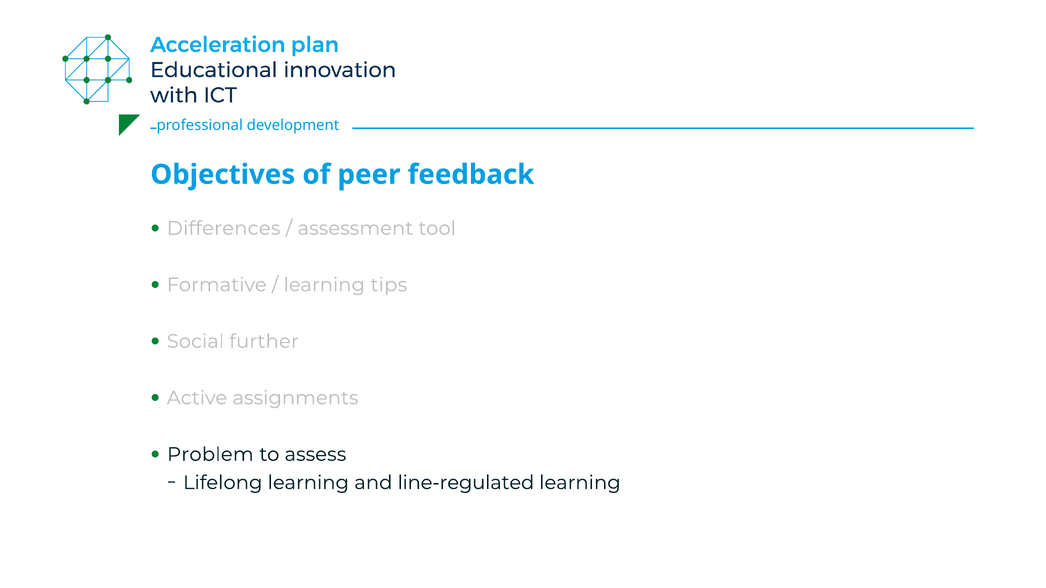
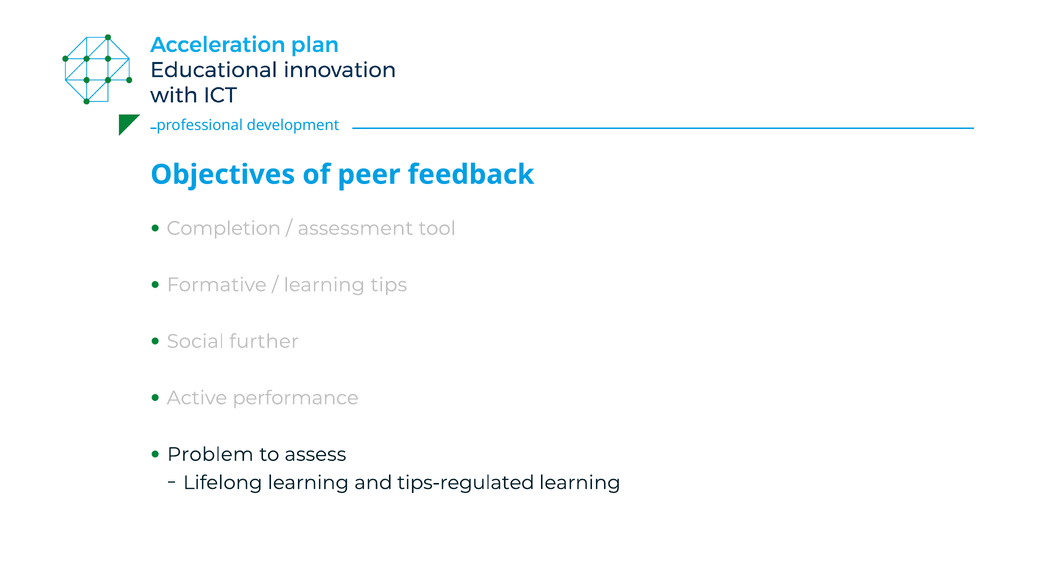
Differences: Differences -> Completion (224, 228)
assignments: assignments -> performance (296, 398)
line-regulated: line-regulated -> tips-regulated (466, 483)
